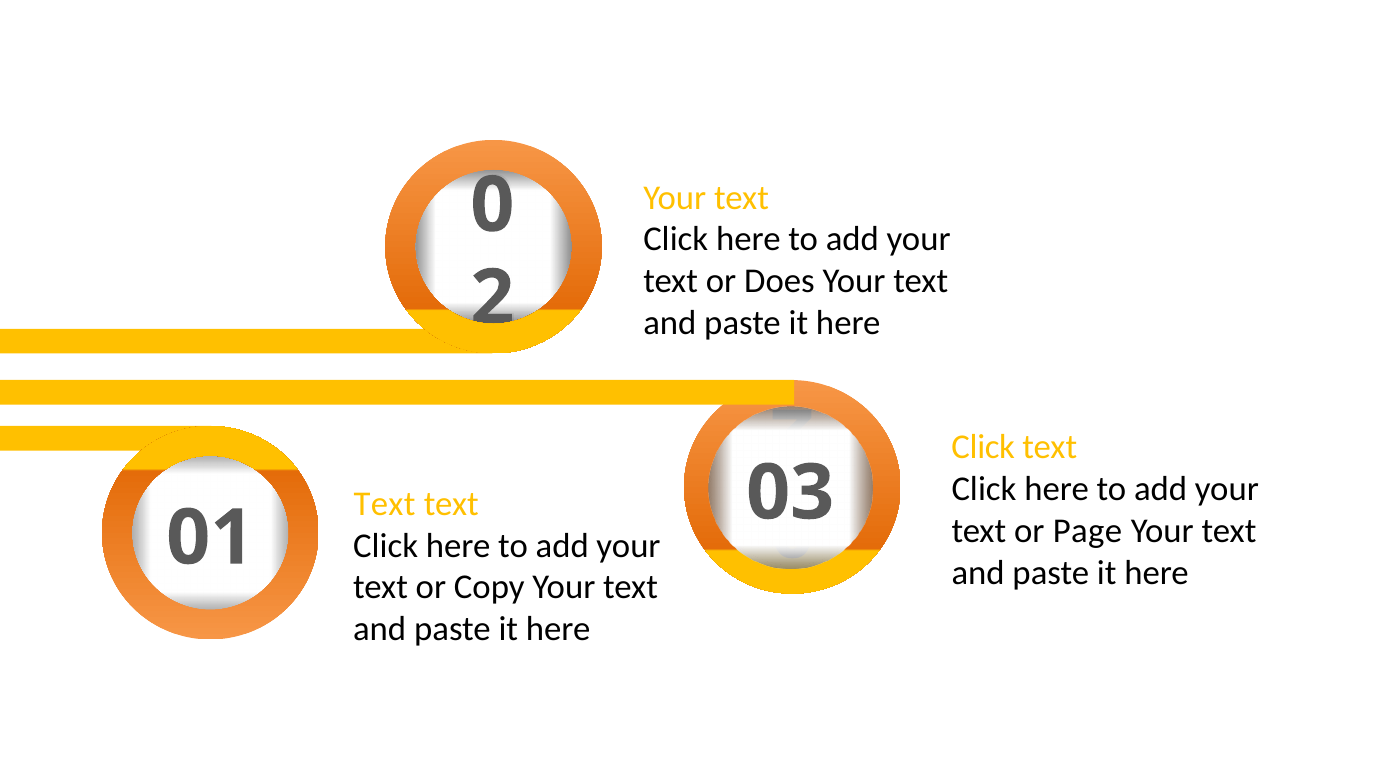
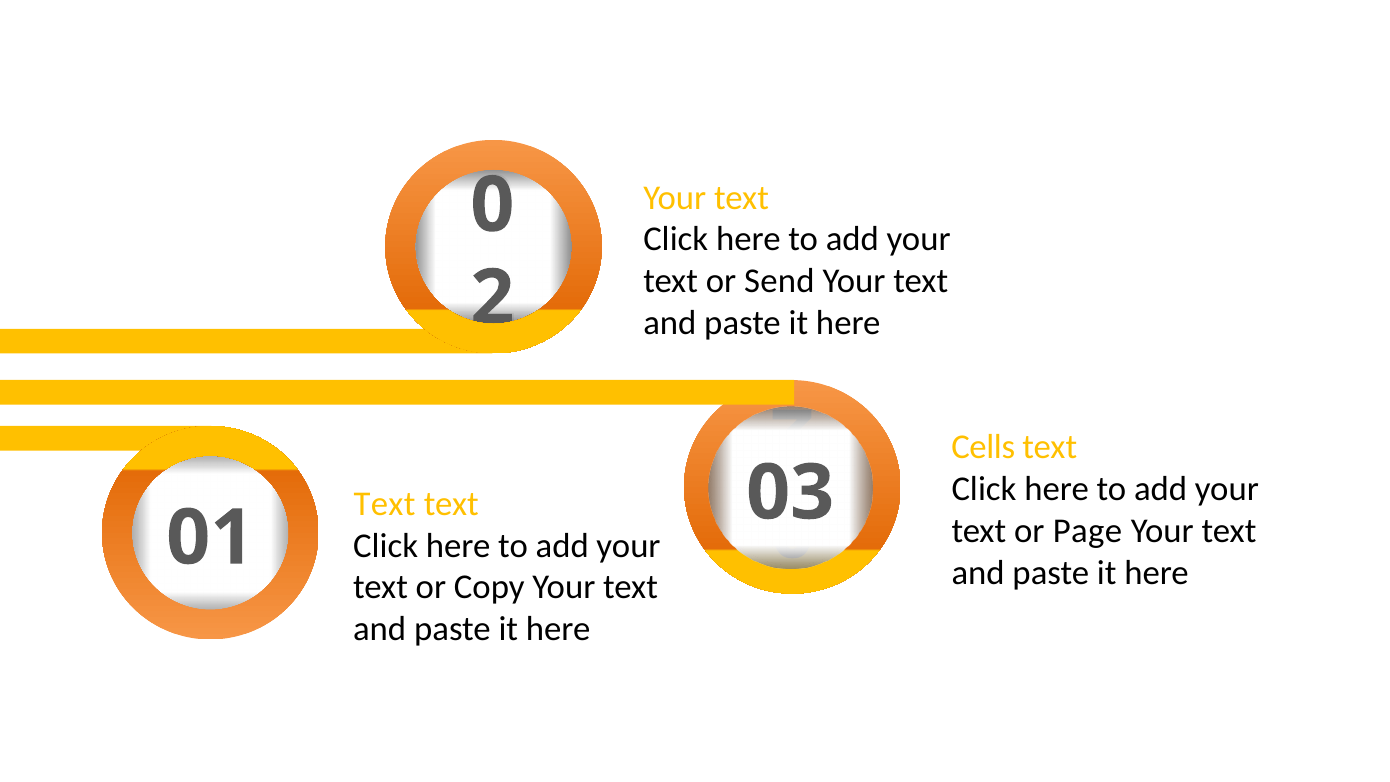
Does: Does -> Send (779, 281)
Click: Click -> Cells (983, 447)
